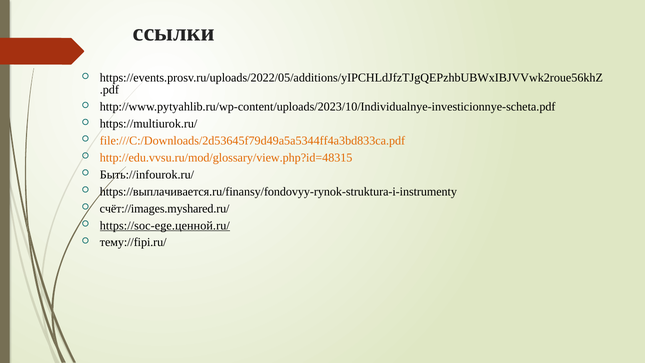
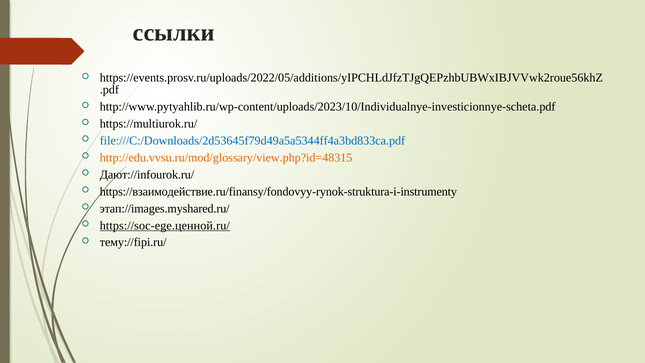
file:///C:/Downloads/2d53645f79d49a5a5344ff4a3bd833ca.pdf colour: orange -> blue (252, 141)
Быть://infourok.ru/: Быть://infourok.ru/ -> Дают://infourok.ru/ (147, 175)
https://выплачивается.ru/finansy/fondovyy-rynok-struktura-i-instrumenty: https://выплачивается.ru/finansy/fondovyy-rynok-struktura-i-instrumenty -> https://взаимодействие.ru/finansy/fondovyy-rynok-struktura-i-instrumenty (278, 192)
счёт://images.myshared.ru/: счёт://images.myshared.ru/ -> этап://images.myshared.ru/ (165, 208)
